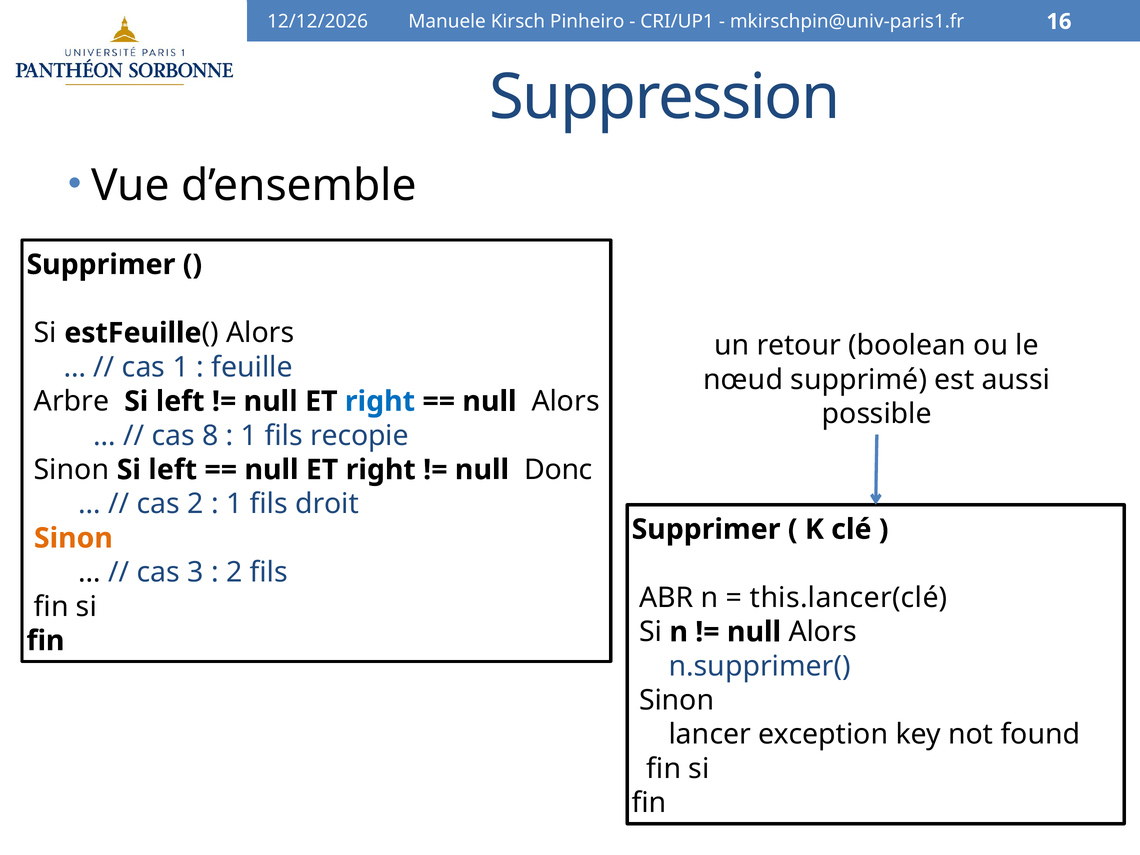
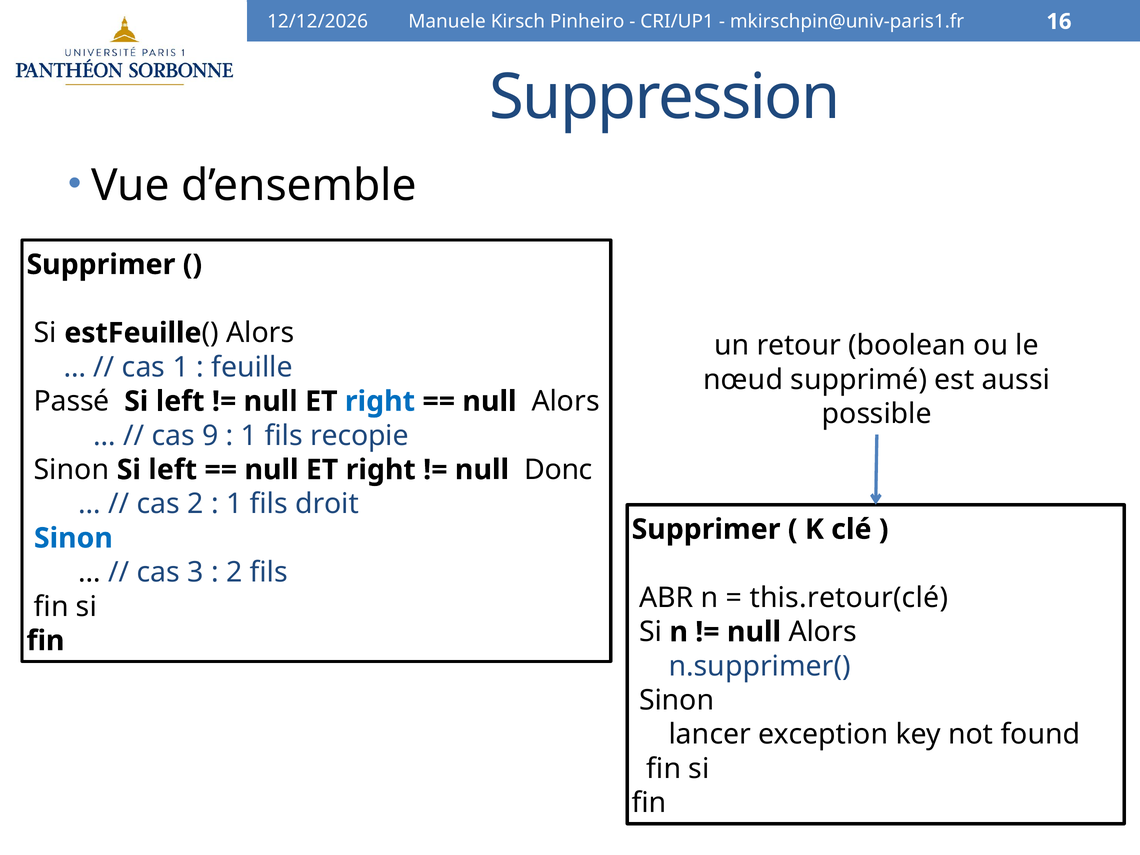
Arbre: Arbre -> Passé (72, 401)
8: 8 -> 9 (210, 436)
Sinon colour: orange -> blue (73, 538)
this.lancer(clé: this.lancer(clé -> this.retour(clé (849, 598)
